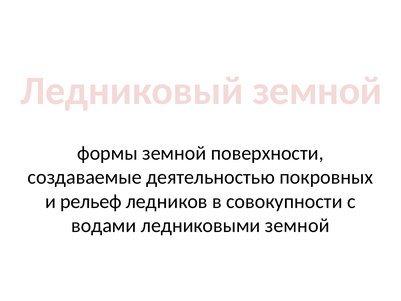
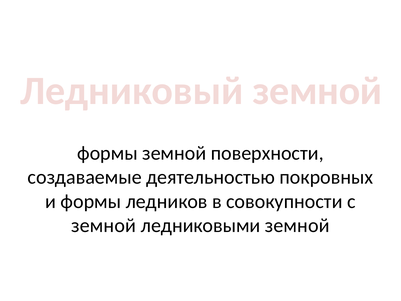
и рельеф: рельеф -> формы (91, 201)
водами: водами -> земной (104, 225)
